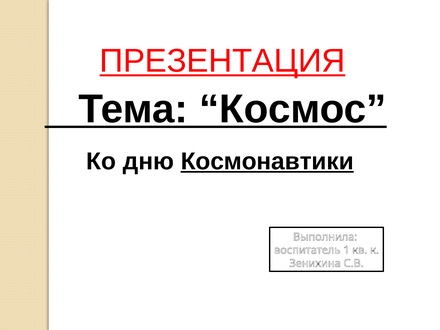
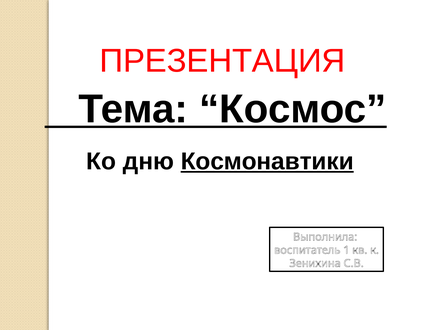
ПРЕЗЕНТАЦИЯ underline: present -> none (222, 61)
